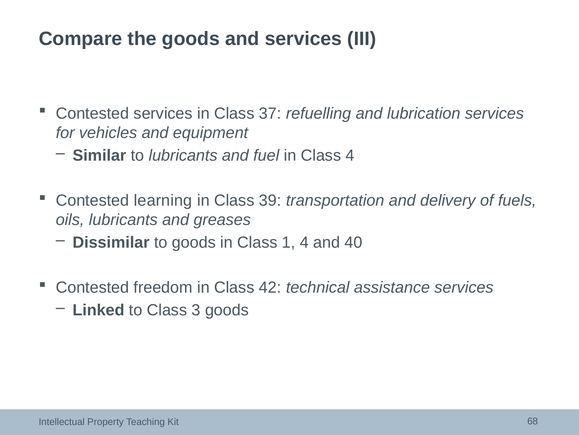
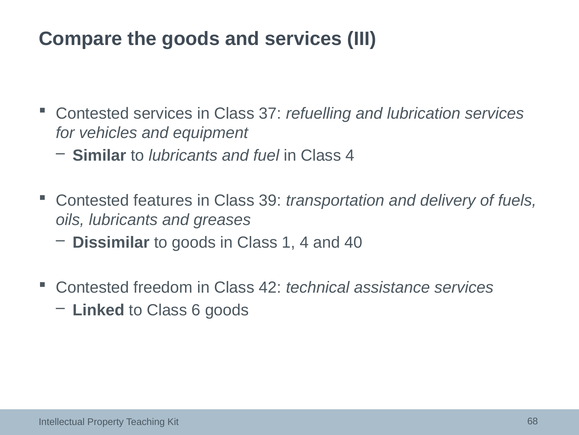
learning: learning -> features (163, 200)
3: 3 -> 6 (196, 310)
